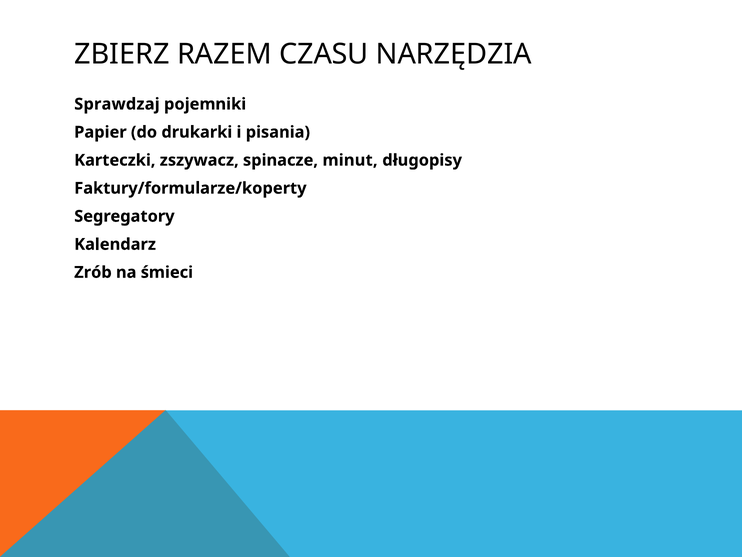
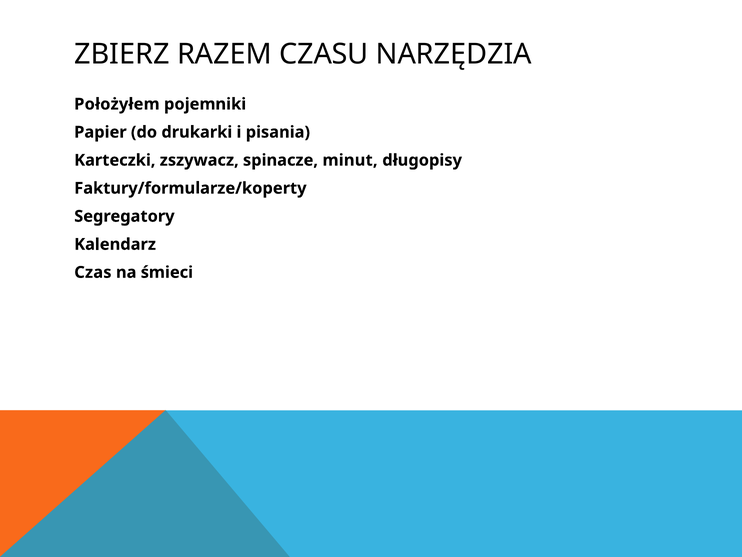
Sprawdzaj: Sprawdzaj -> Położyłem (117, 104)
Zrób: Zrób -> Czas (93, 272)
